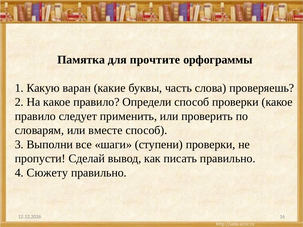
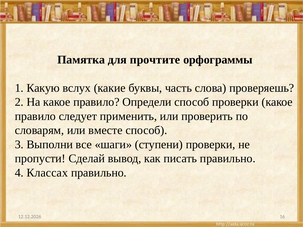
варан: варан -> вслух (77, 88)
Сюжету: Сюжету -> Классах (47, 173)
